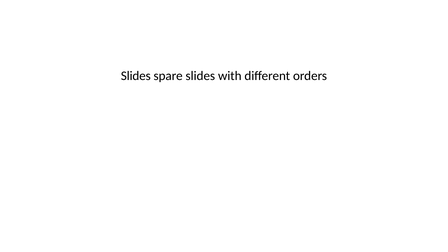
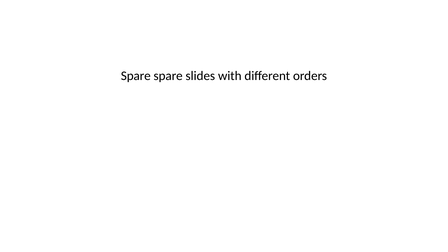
Slides: Slides -> Spare (136, 76)
